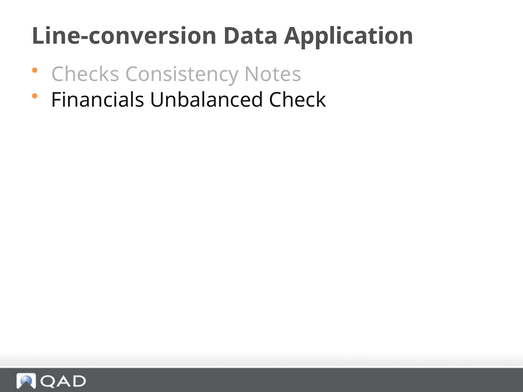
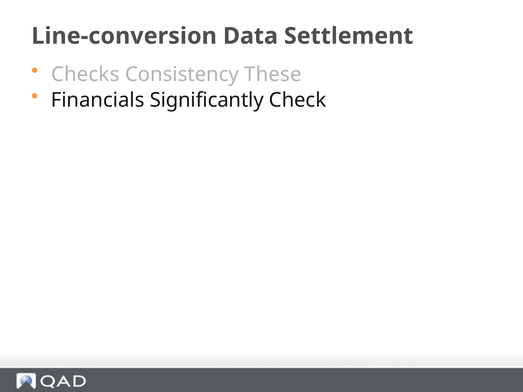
Application: Application -> Settlement (349, 36)
Notes: Notes -> These (273, 74)
Unbalanced: Unbalanced -> Significantly (207, 100)
